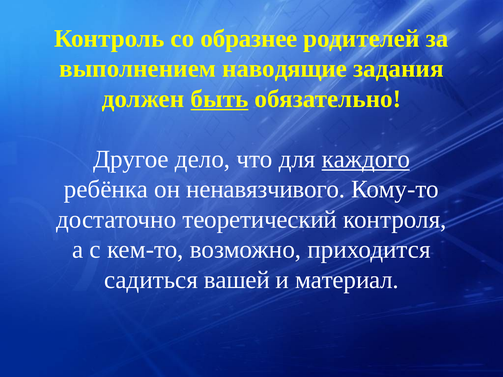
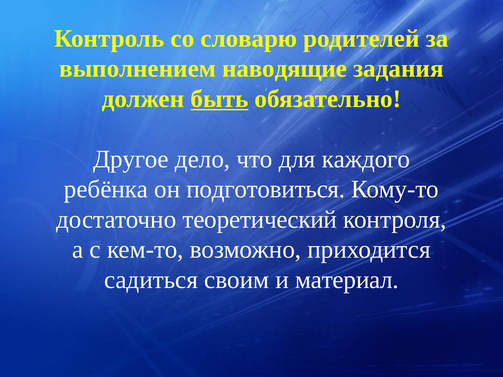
образнее: образнее -> словарю (249, 39)
каждого underline: present -> none (366, 159)
ненавязчивого: ненавязчивого -> подготовиться (266, 189)
вашей: вашей -> своим (237, 280)
